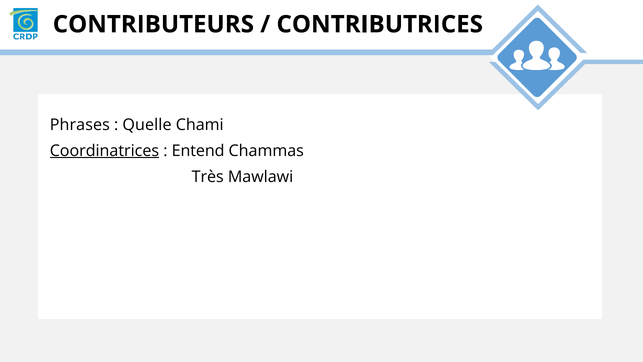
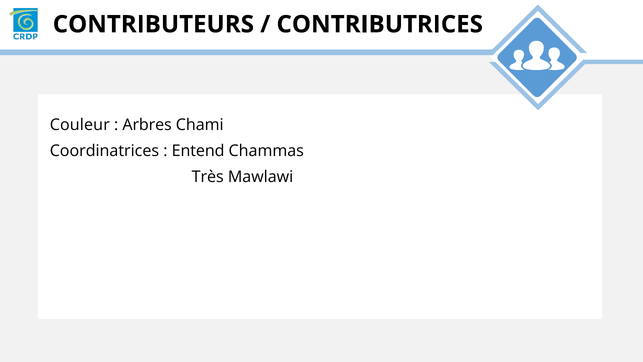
Phrases: Phrases -> Couleur (80, 125)
Quelle: Quelle -> Arbres (147, 125)
Coordinatrices underline: present -> none (104, 151)
